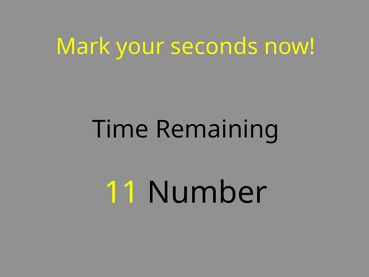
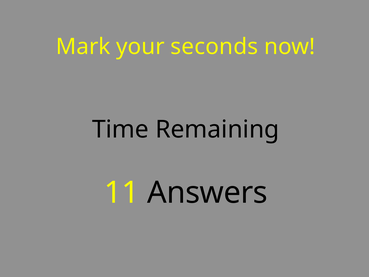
Number: Number -> Answers (207, 192)
